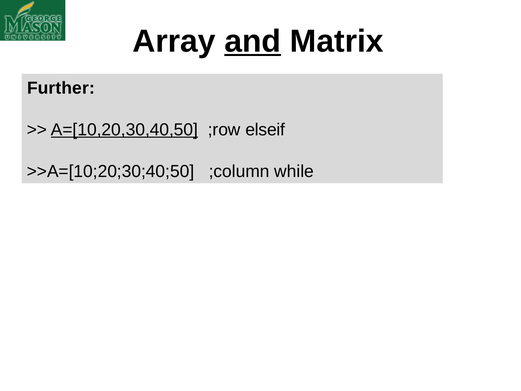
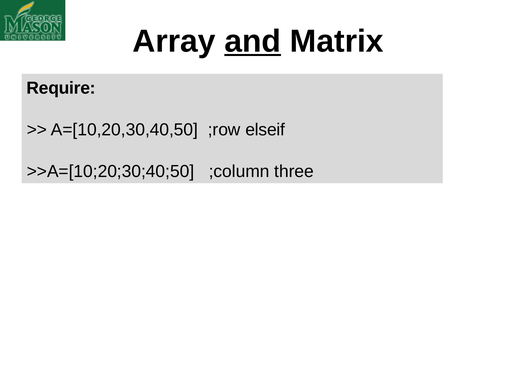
Further: Further -> Require (61, 88)
A=[10,20,30,40,50 underline: present -> none (125, 130)
while: while -> three (294, 171)
